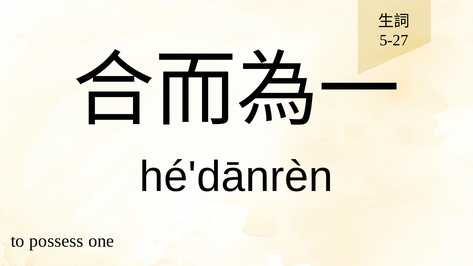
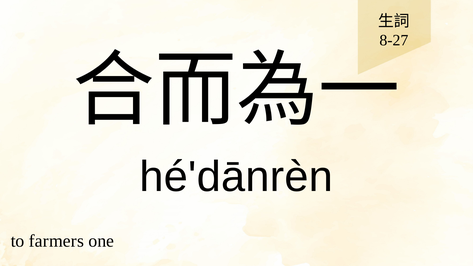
5-27: 5-27 -> 8-27 (394, 40)
possess: possess -> farmers (56, 241)
